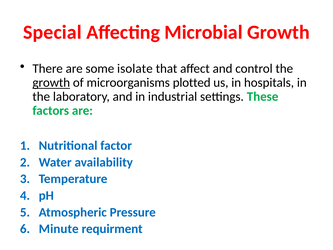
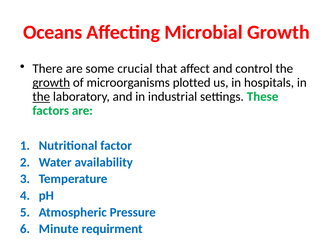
Special: Special -> Oceans (53, 32)
isolate: isolate -> crucial (135, 69)
the underline: none -> present (41, 97)
